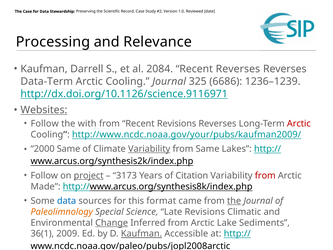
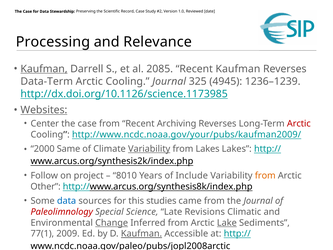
Kaufman underline: none -> present (44, 69)
2084: 2084 -> 2085 (160, 69)
Recent Reverses: Reverses -> Kaufman (238, 69)
6686: 6686 -> 4945 (226, 81)
http://dx.doi.org/10.1126/science.9116971: http://dx.doi.org/10.1126/science.9116971 -> http://dx.doi.org/10.1126/science.1173985 (124, 94)
Follow: Follow -> Center (45, 123)
with: with -> case (87, 123)
Recent Revisions: Revisions -> Archiving (177, 123)
from Same: Same -> Lakes (208, 149)
project underline: present -> none (89, 175)
3173: 3173 -> 8010 (125, 175)
Citation: Citation -> Include (192, 175)
from colour: red -> orange (265, 175)
Made: Made -> Other (46, 186)
format: format -> studies (161, 201)
the underline: present -> none (234, 201)
Paleolimnology colour: orange -> red (62, 212)
Lake underline: none -> present (227, 223)
36(1: 36(1 -> 77(1 (42, 233)
